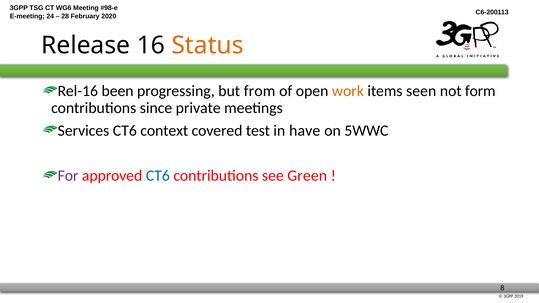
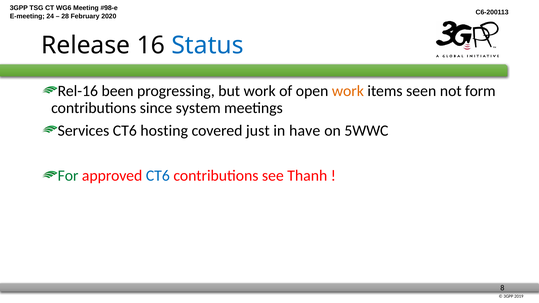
Status colour: orange -> blue (208, 45)
but from: from -> work (260, 91)
private: private -> system (198, 108)
context: context -> hosting (164, 131)
test: test -> just (258, 131)
For colour: purple -> green (68, 176)
Green: Green -> Thanh (307, 176)
